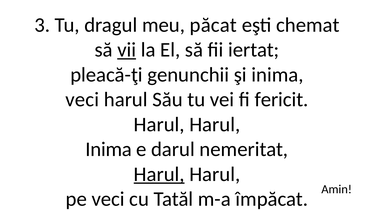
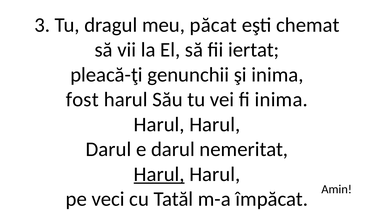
vii underline: present -> none (127, 50)
veci: veci -> fost (82, 100)
fi fericit: fericit -> inima (281, 100)
Inima: Inima -> Darul (109, 150)
